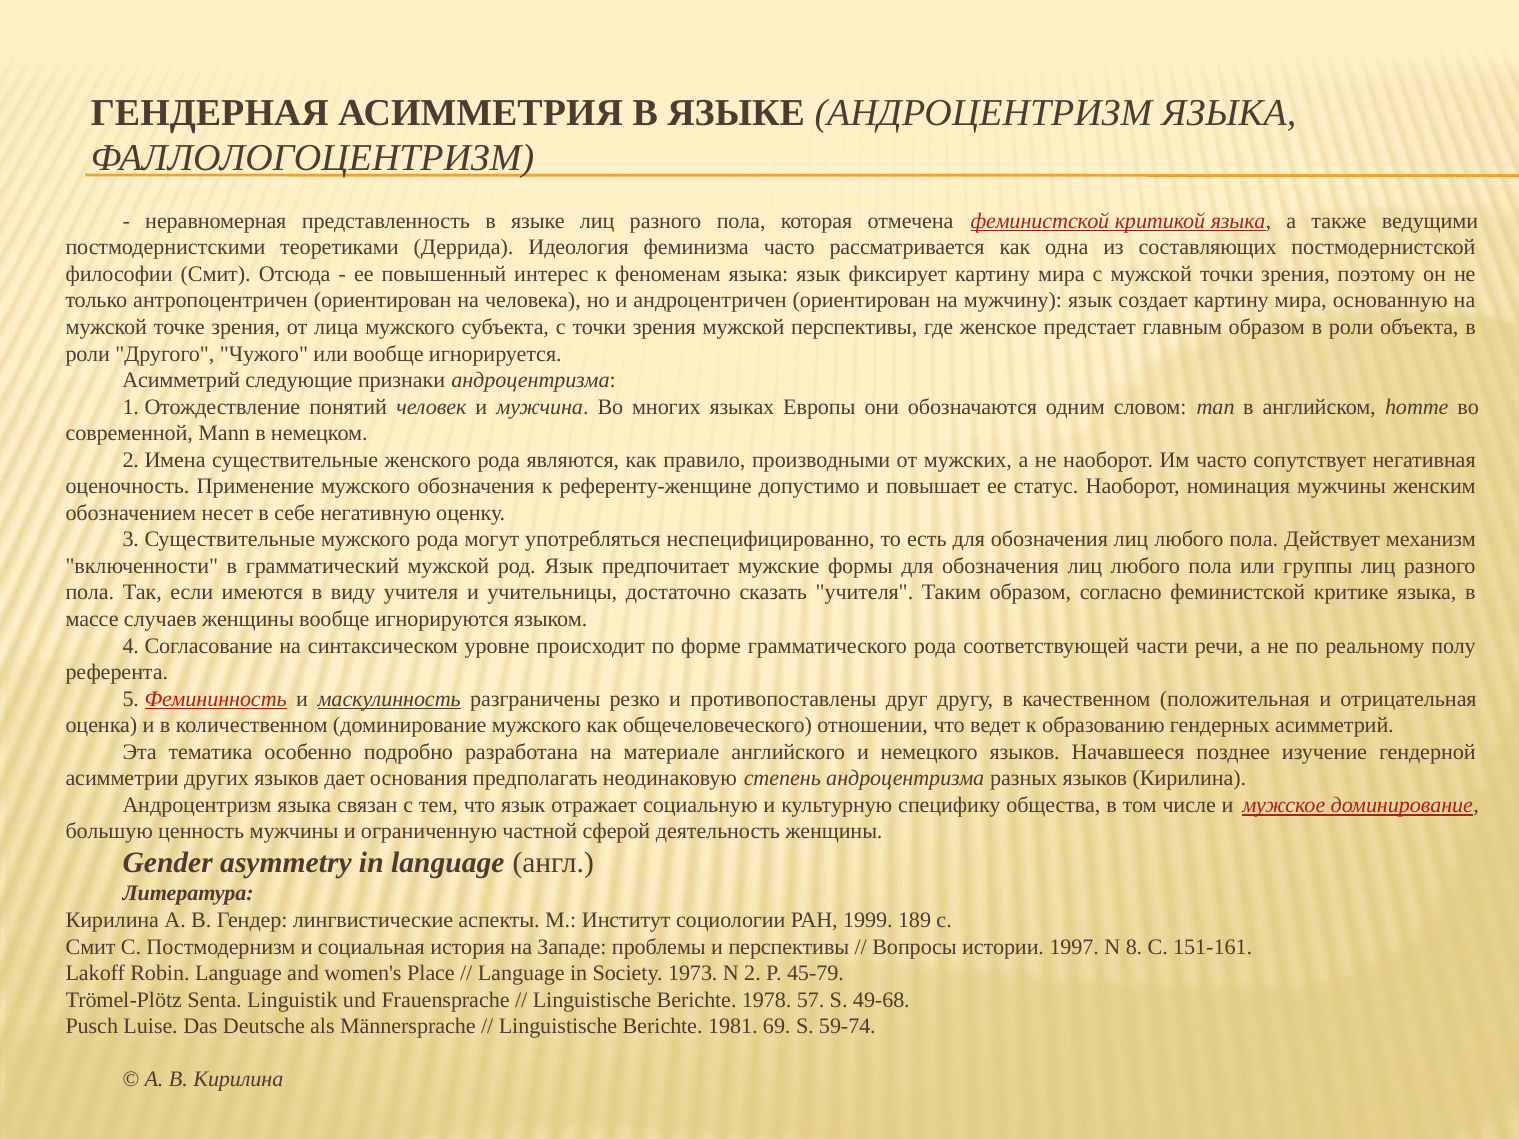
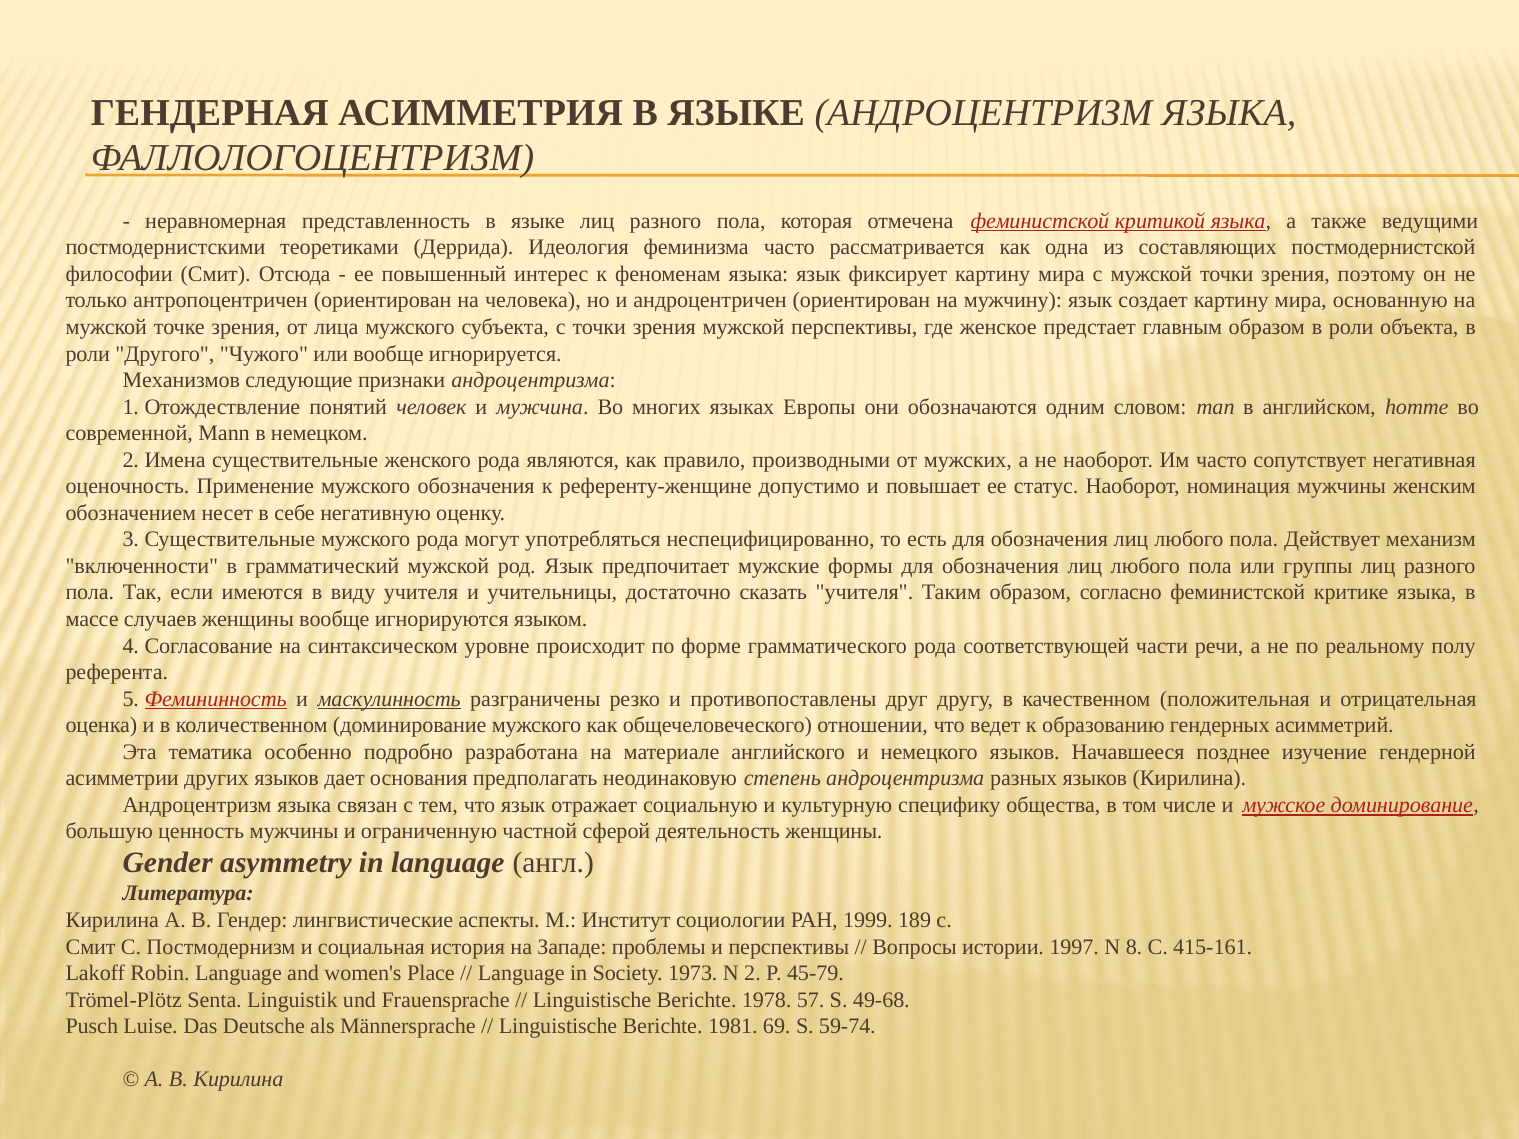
Асимметрий: Асимметрий -> Механизмов (181, 380)
151-161: 151-161 -> 415-161 (1213, 947)
